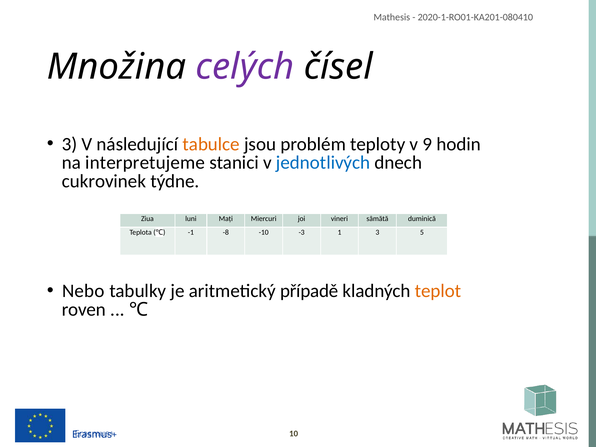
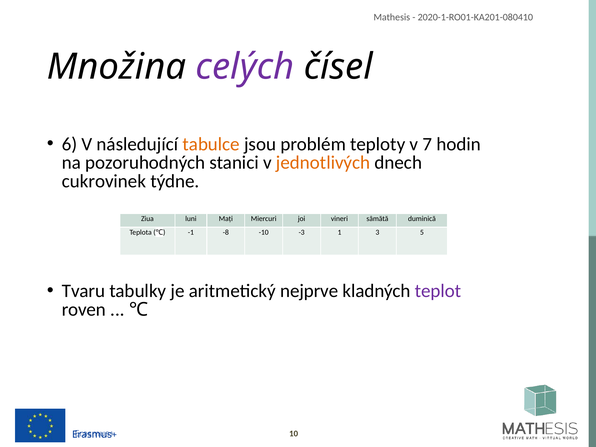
3: 3 -> 6 (70, 144)
9: 9 -> 7 (427, 144)
interpretujeme: interpretujeme -> pozoruhodných (145, 163)
jednotlivých colour: blue -> orange (323, 163)
Nebo: Nebo -> Tvaru (83, 291)
případě: případě -> nejprve (309, 291)
teplot colour: orange -> purple (438, 291)
